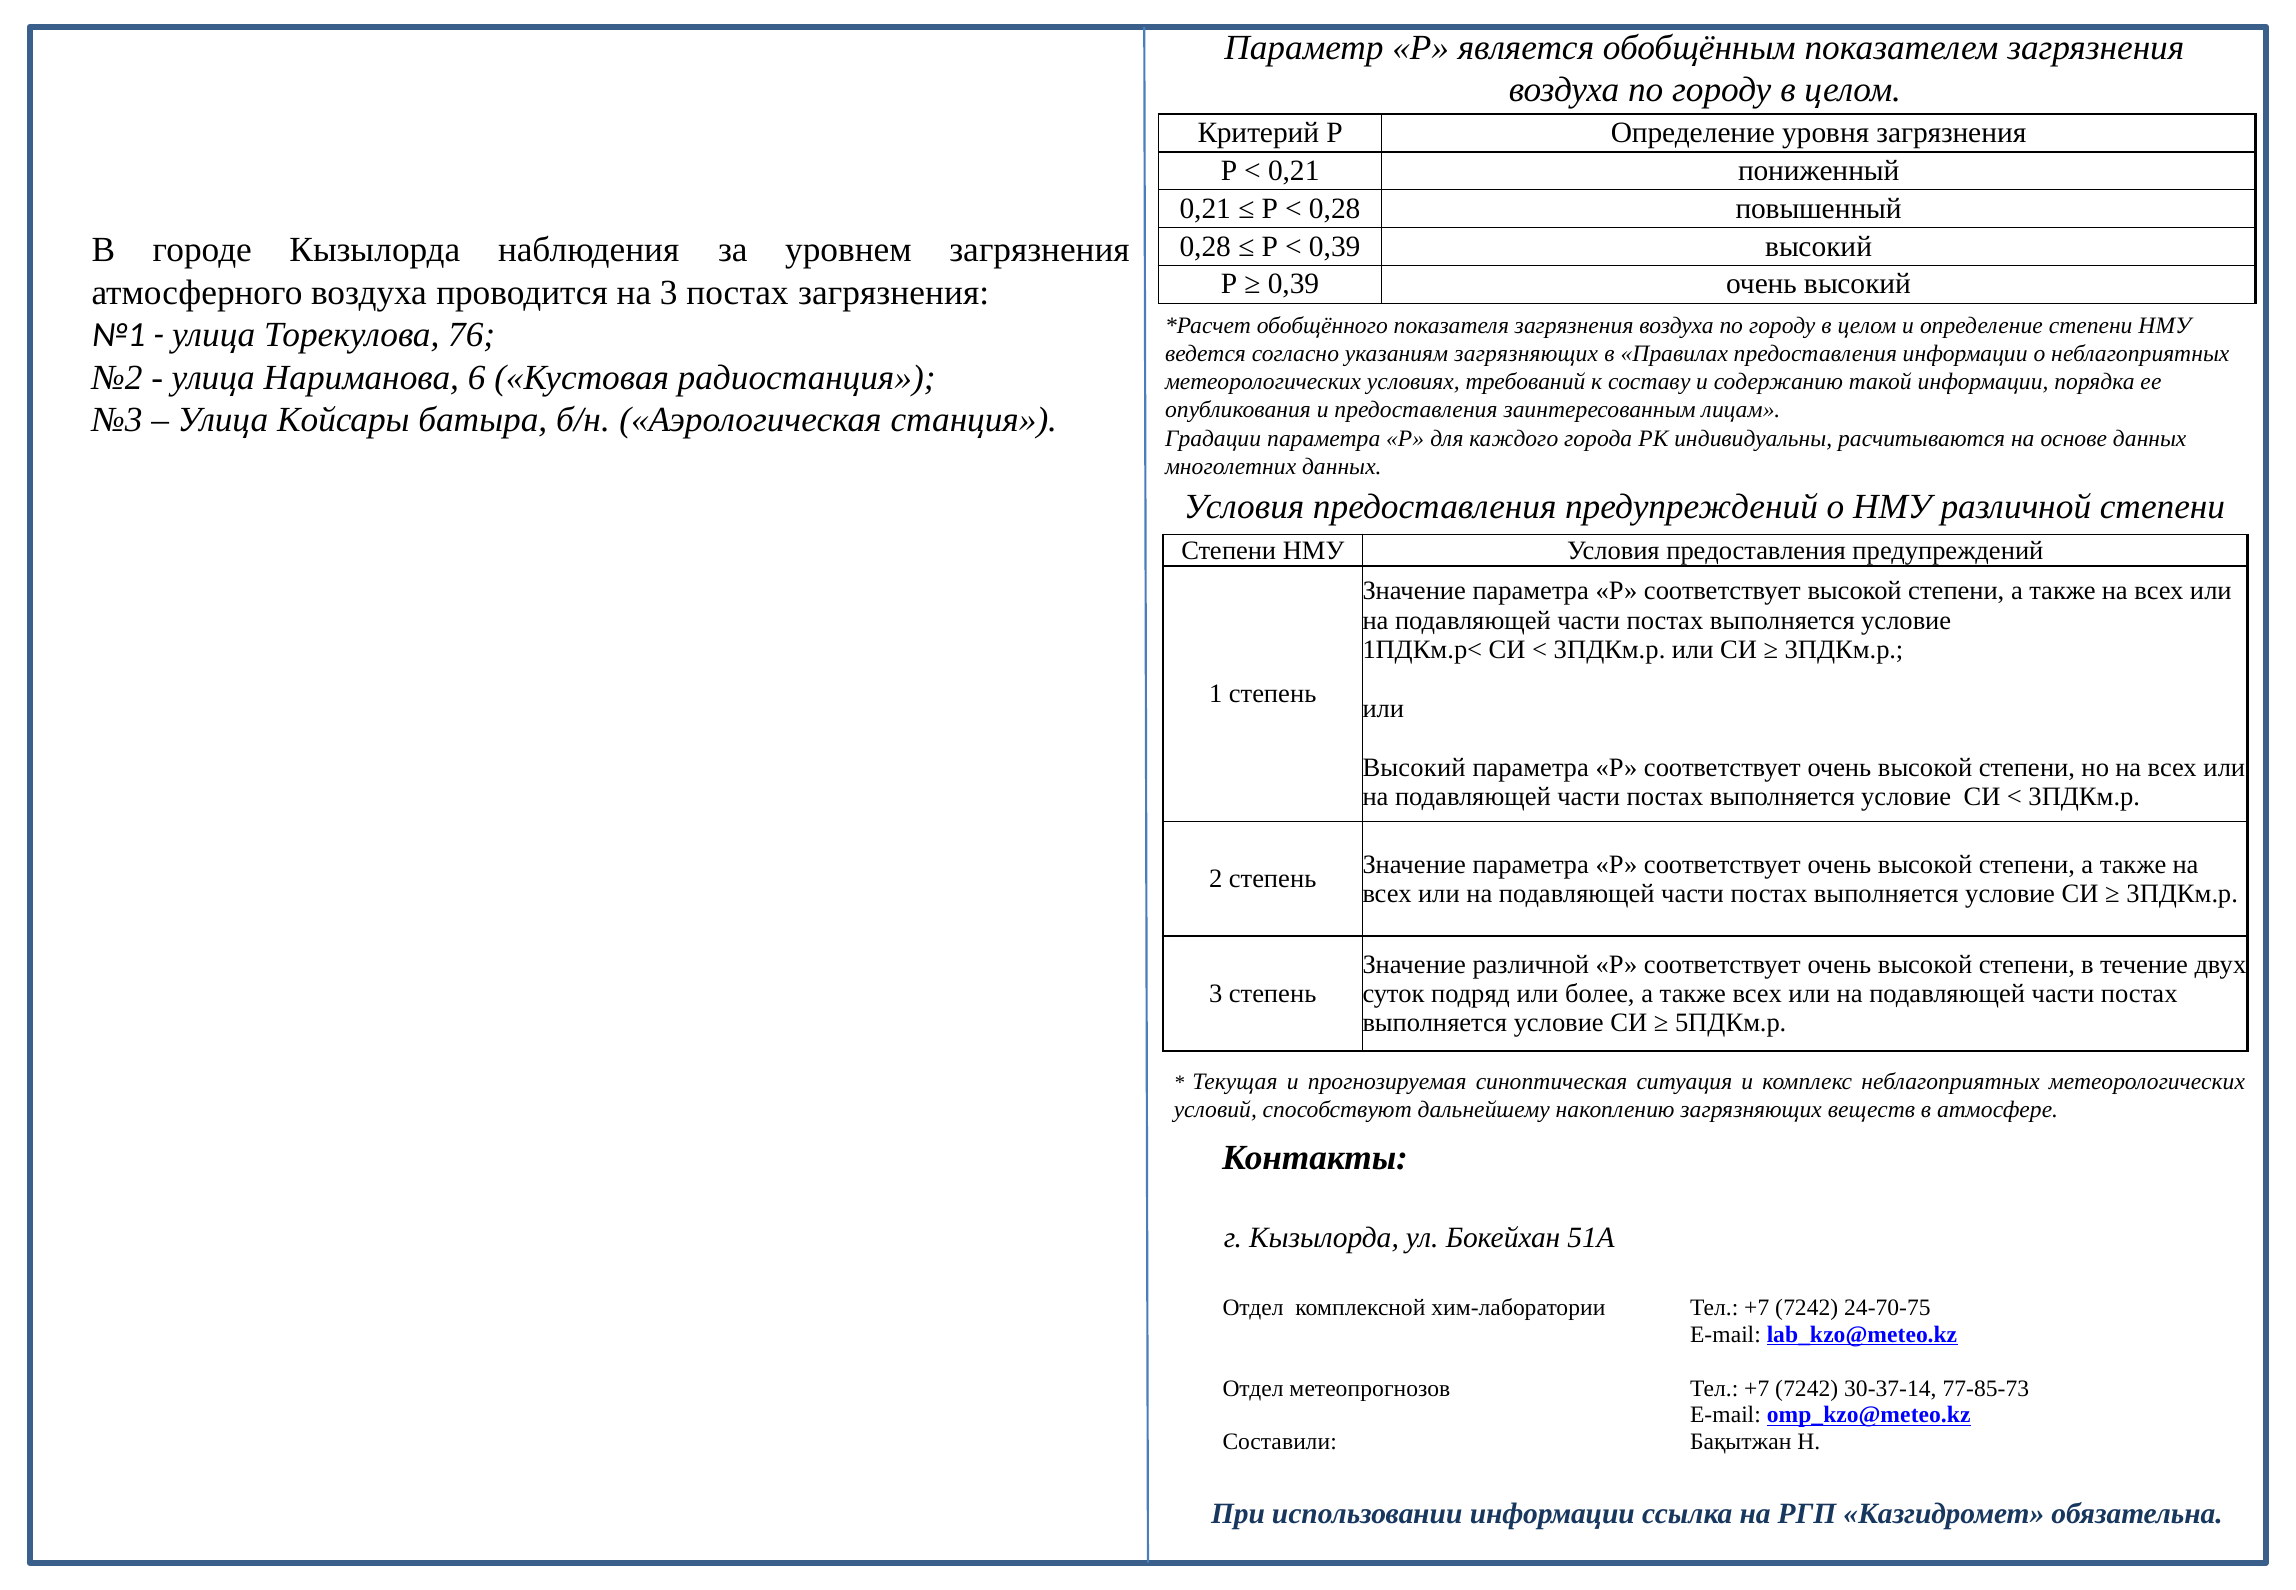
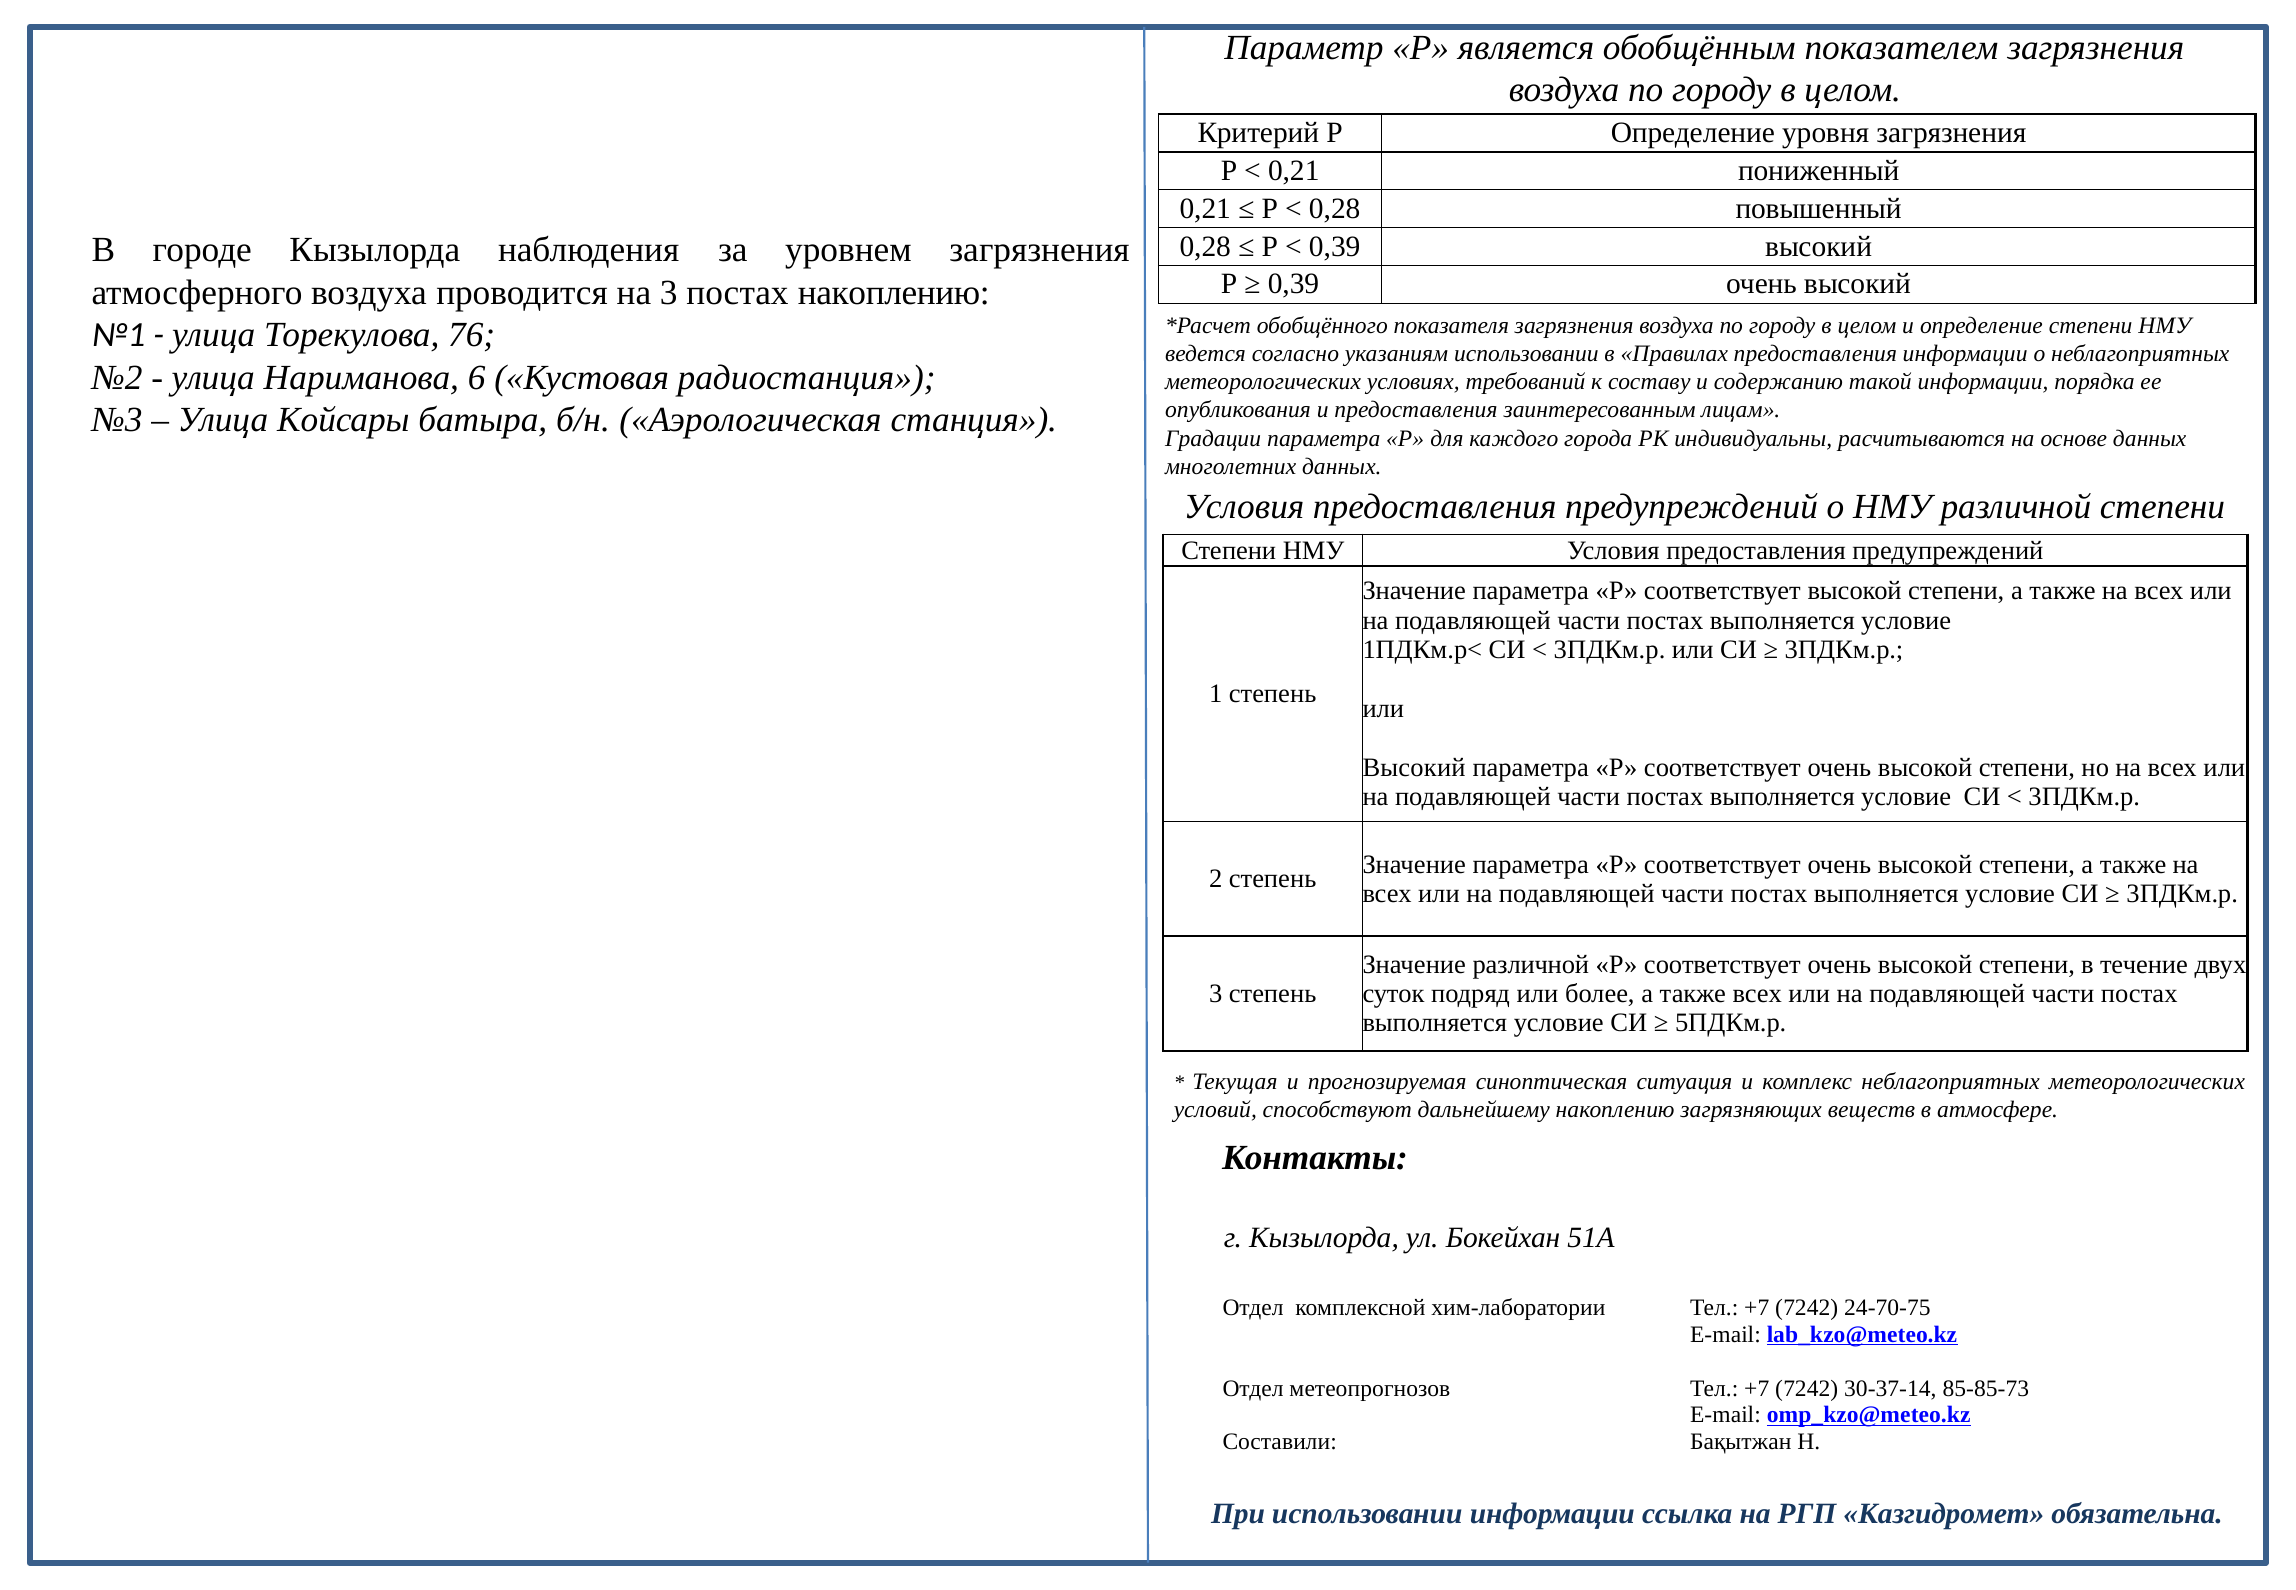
постах загрязнения: загрязнения -> накоплению (894, 293)
указаниям загрязняющих: загрязняющих -> использовании (1526, 354)
77-85-73: 77-85-73 -> 85-85-73 (1986, 1389)
